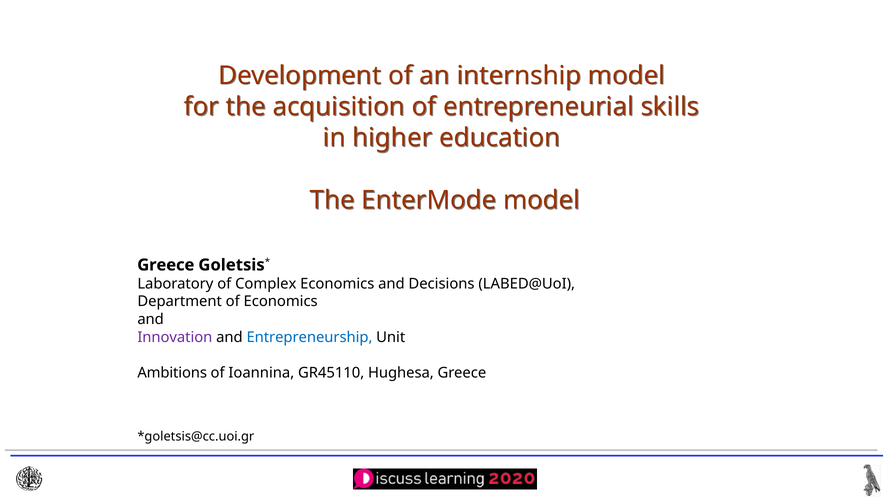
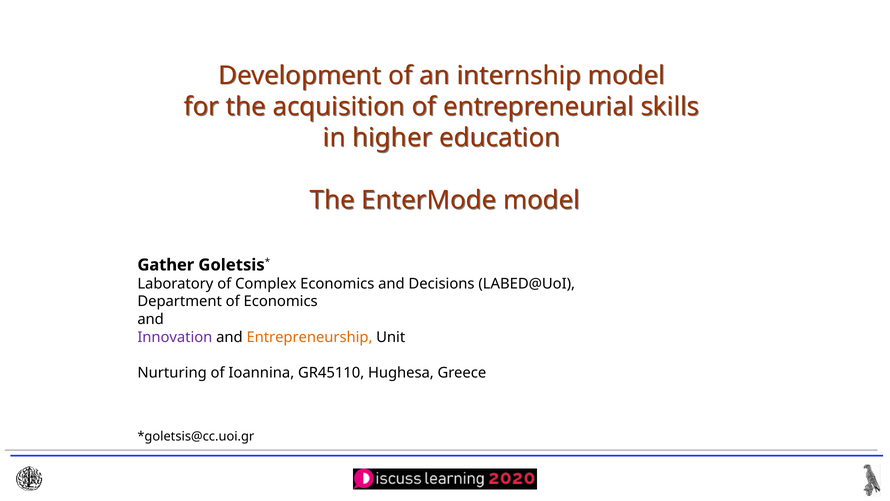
Greece: Greece -> Gather (166, 265)
Entrepreneurship colour: blue -> orange (309, 337)
Ambitions: Ambitions -> Nurturing (172, 372)
